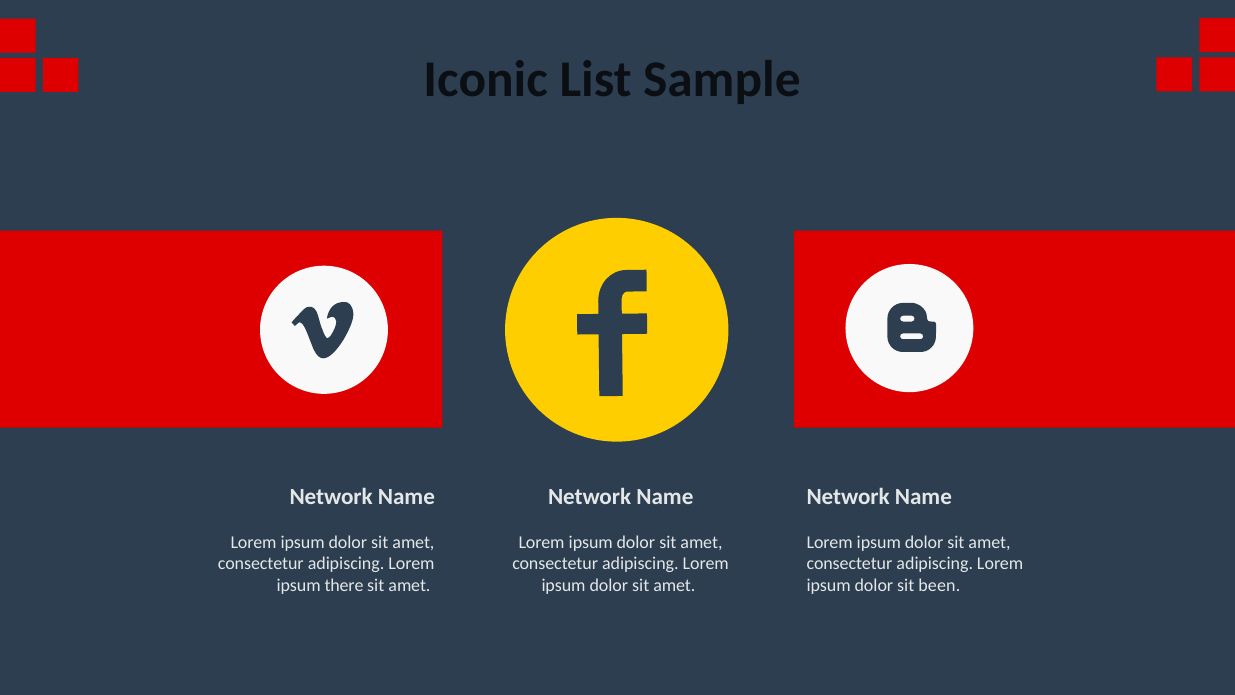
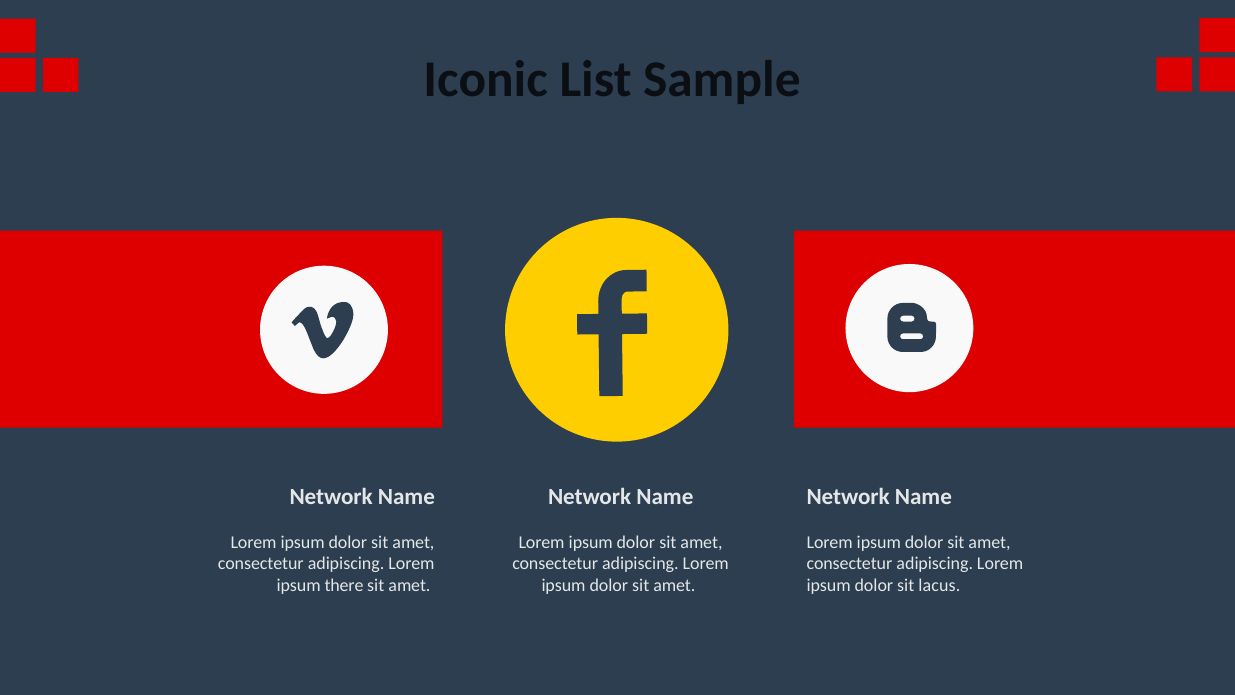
been: been -> lacus (939, 585)
